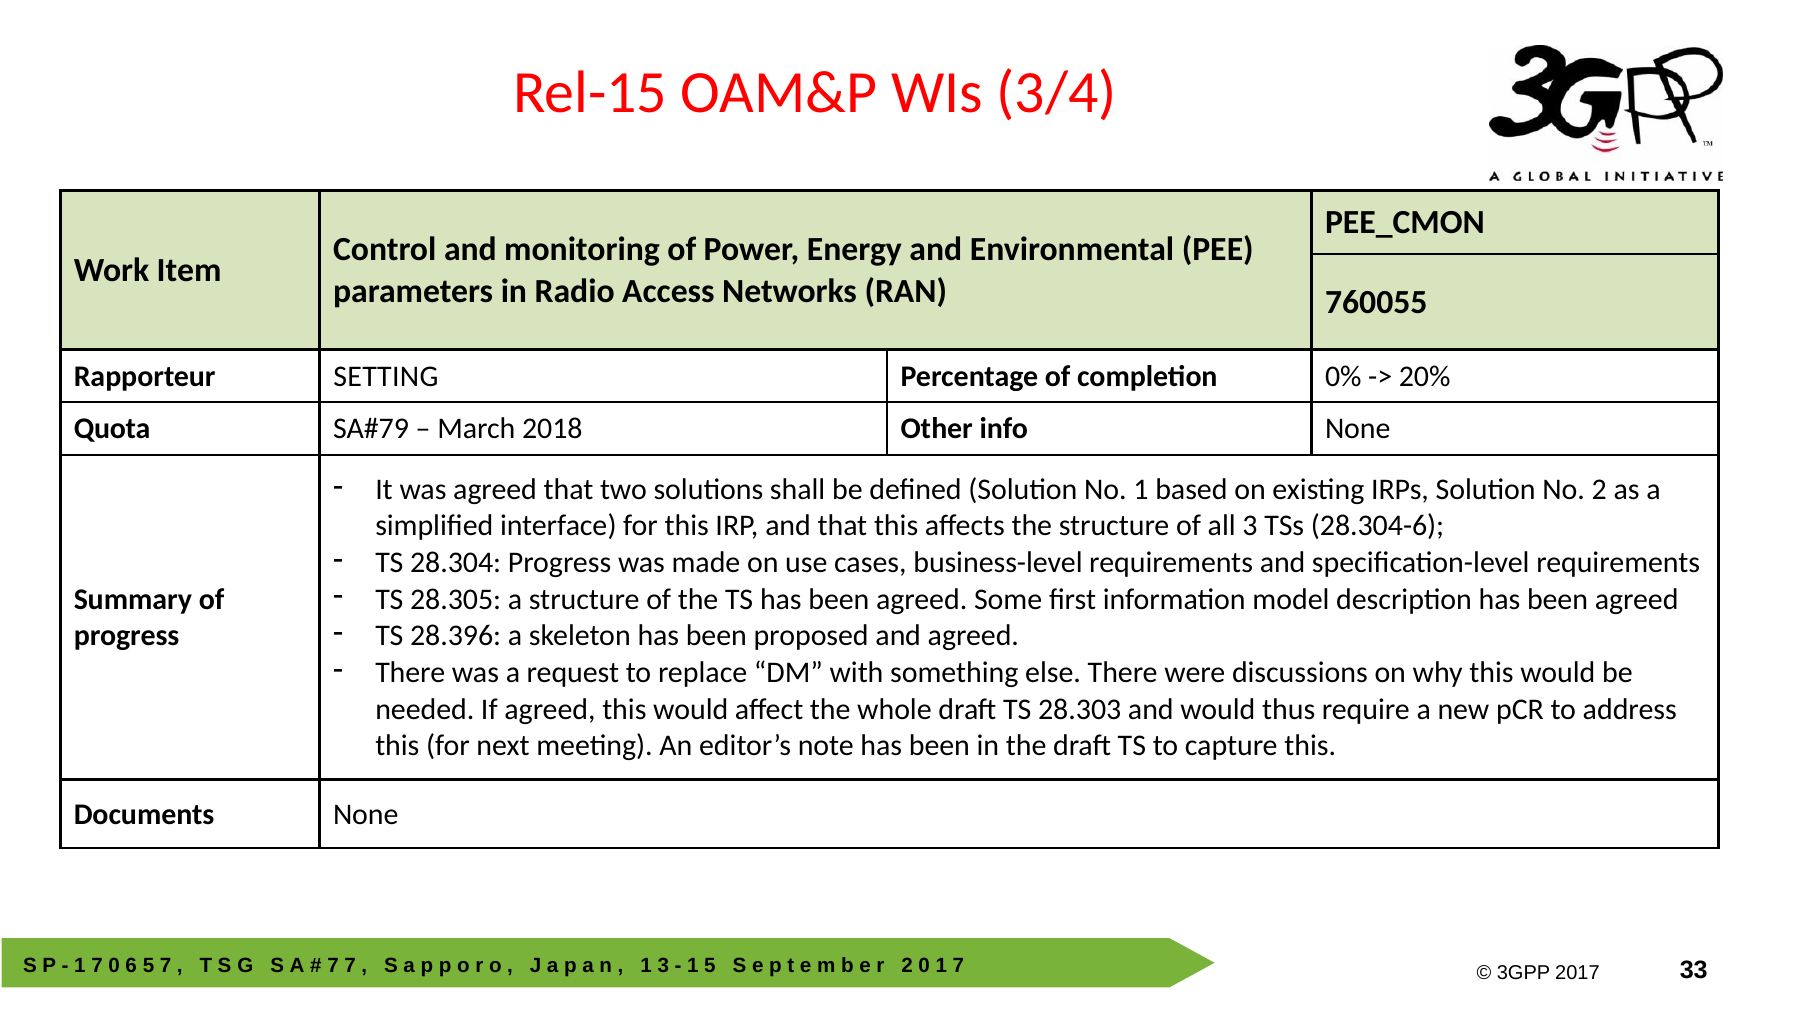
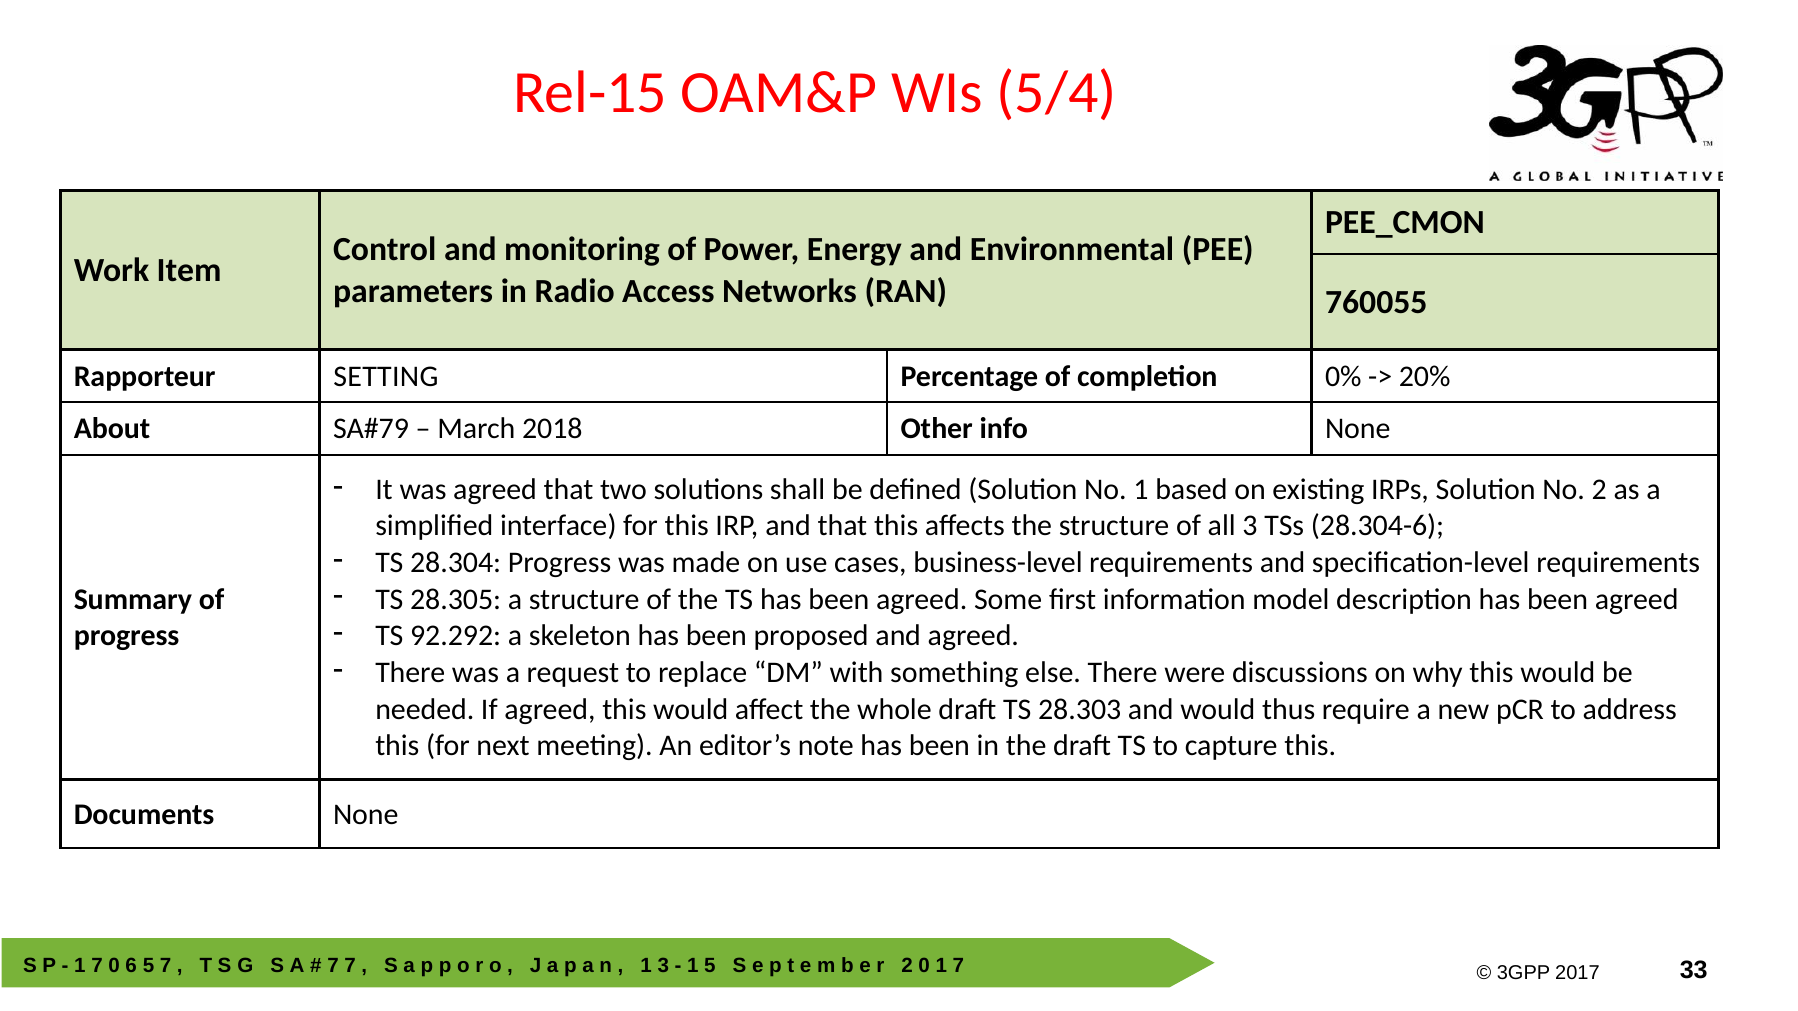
3/4: 3/4 -> 5/4 (1057, 93)
Quota: Quota -> About (112, 429)
28.396: 28.396 -> 92.292 (456, 636)
